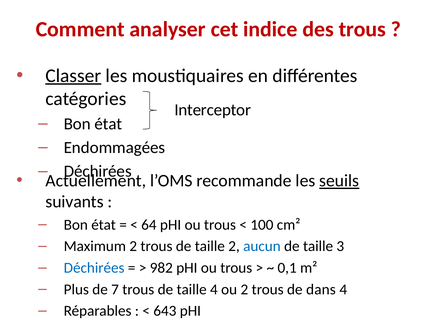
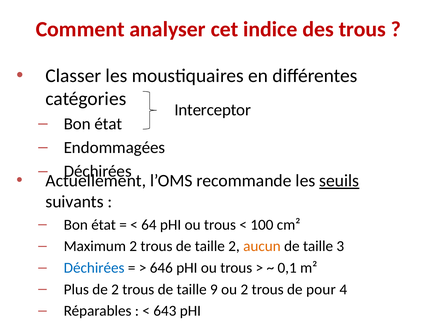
Classer underline: present -> none (73, 76)
aucun colour: blue -> orange (262, 247)
982: 982 -> 646 (161, 268)
de 7: 7 -> 2 (115, 290)
taille 4: 4 -> 9 (214, 290)
dans: dans -> pour (321, 290)
